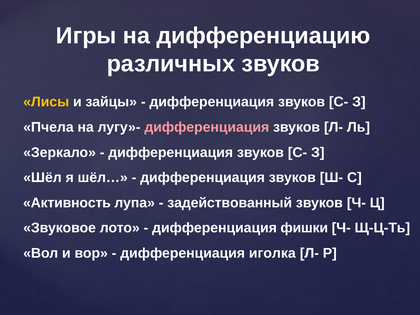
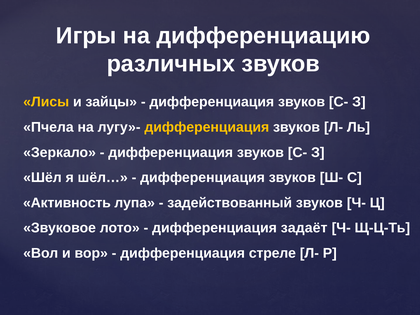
дифференциация colour: pink -> yellow (207, 127)
фишки: фишки -> задаёт (304, 228)
иголка: иголка -> стреле (272, 253)
